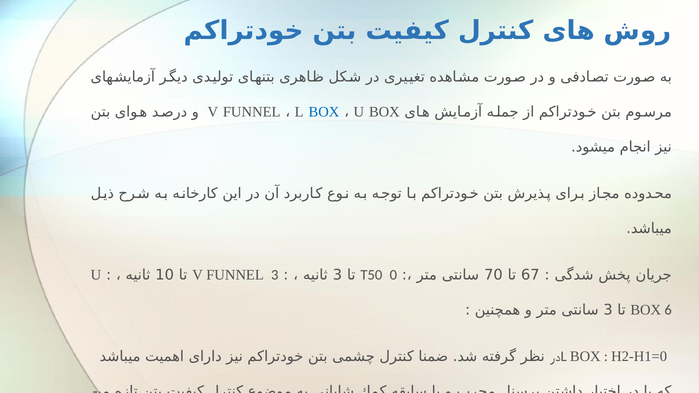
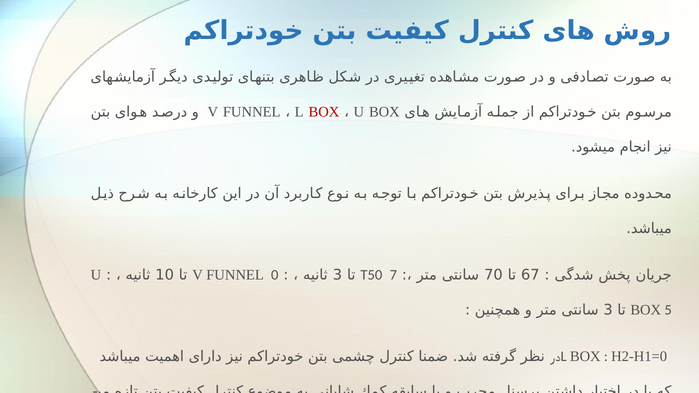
BOX colour: blue -> red (324, 112)
FUNNEL 3: 3 -> 0 (275, 275)
0: 0 -> 7 (393, 275)
6: 6 -> 5 (668, 310)
